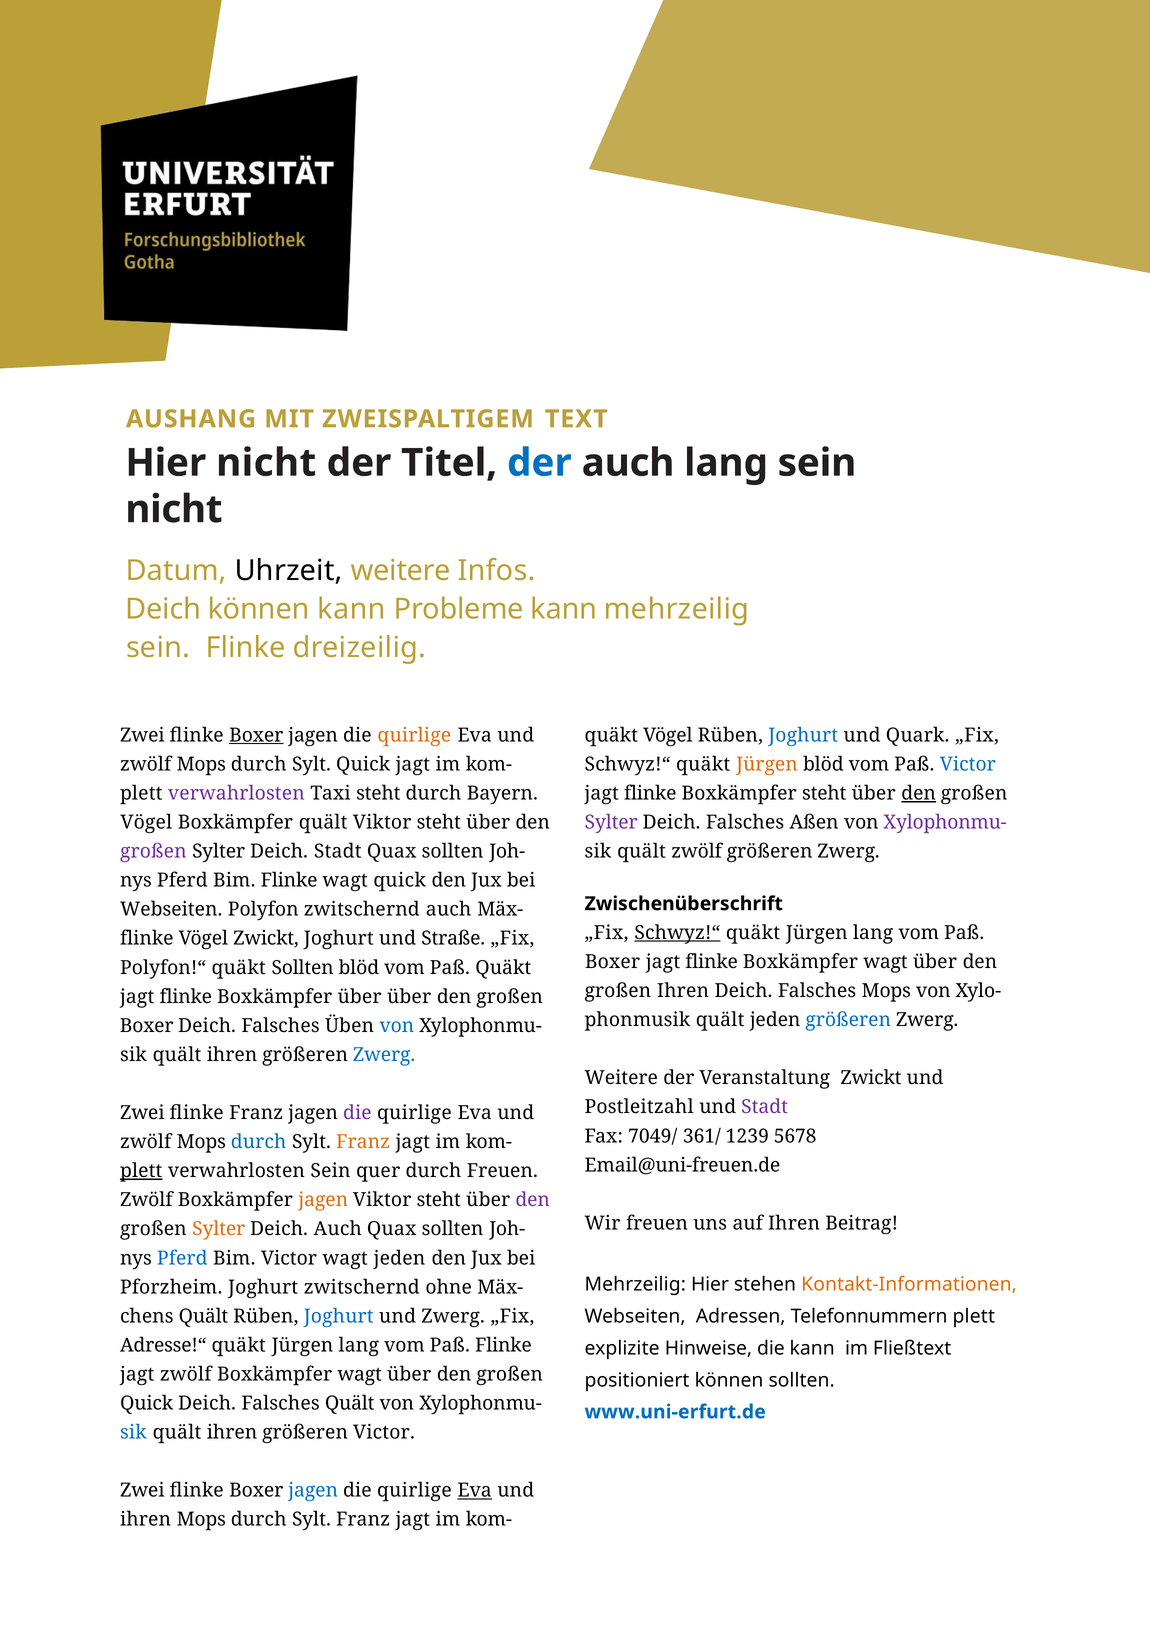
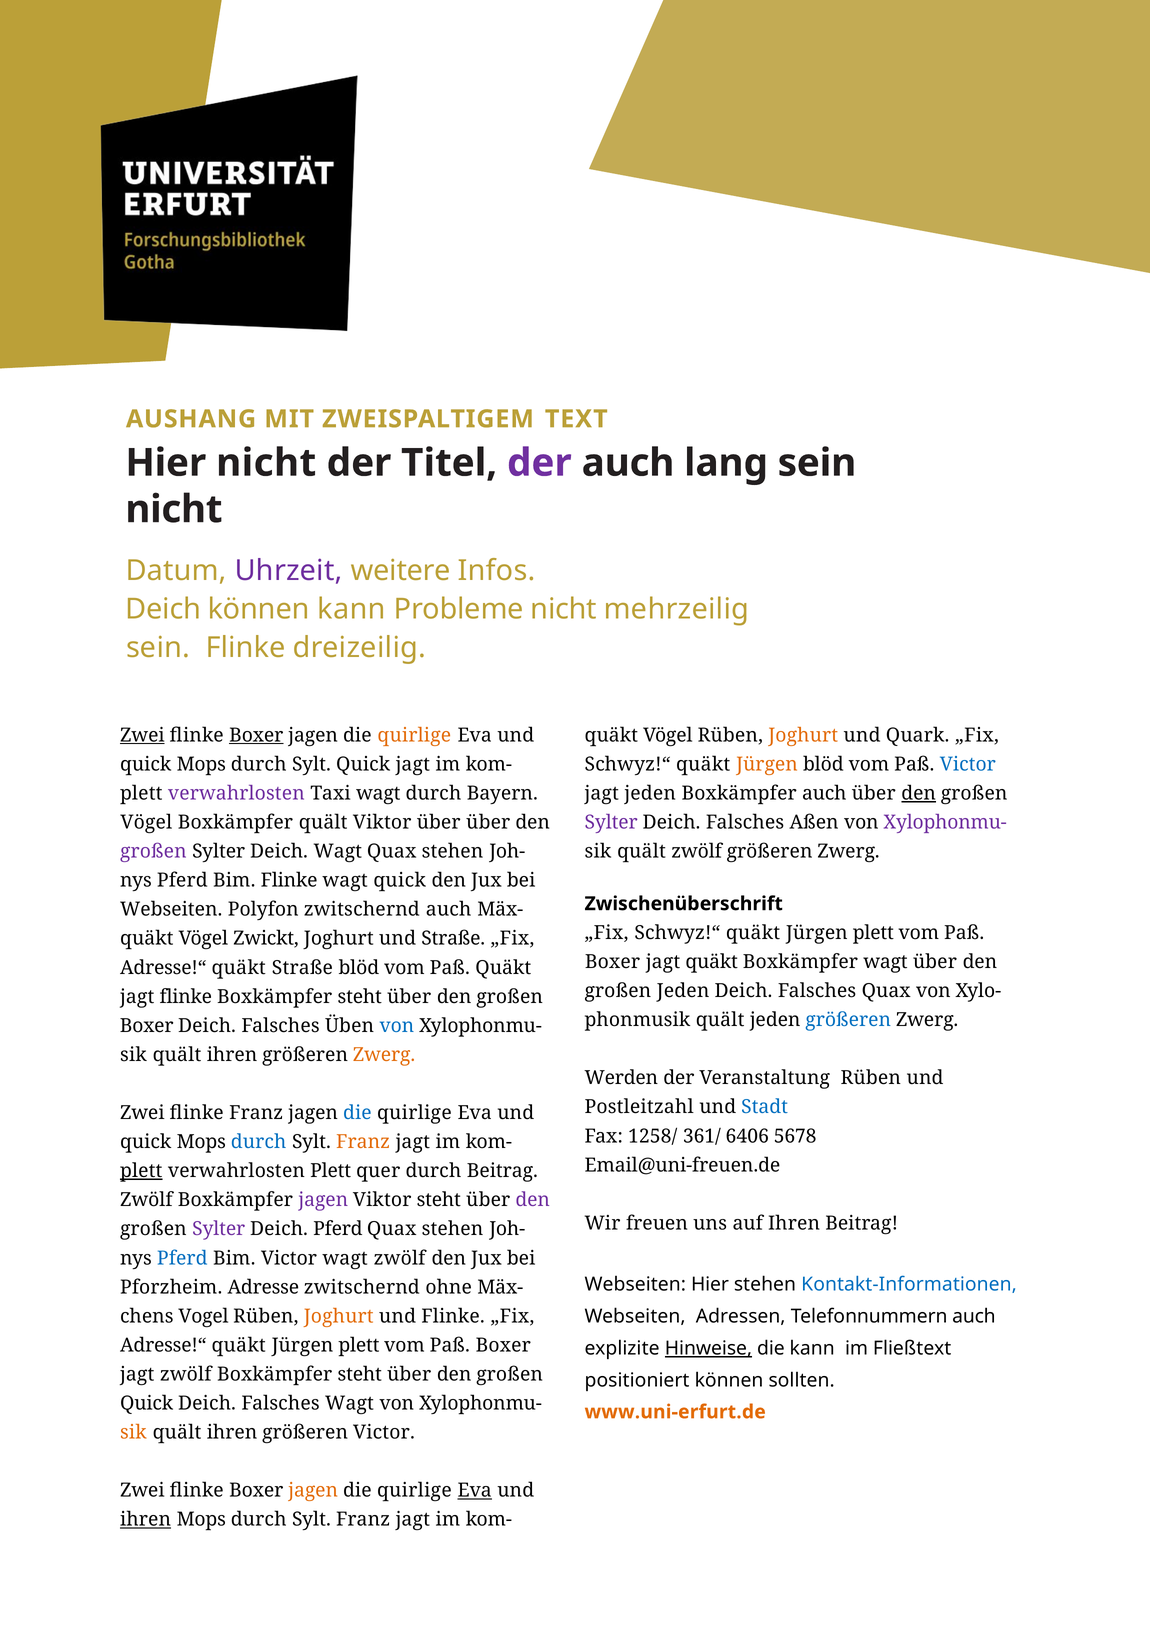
der colour: blue -> purple (539, 463)
Uhrzeit colour: black -> purple (289, 570)
Probleme kann: kann -> nicht (564, 609)
Zwei underline: none -> present (142, 735)
Joghurt colour: blue -> orange (803, 735)
zwölf: zwölf -> quick (146, 764)
Taxi steht: steht -> wagt (378, 793)
flinke: flinke -> jeden (650, 793)
Boxkämpfer steht: steht -> auch (824, 793)
steht: steht -> über (439, 822)
Deich Stadt: Stadt -> Wagt (338, 851)
sollten: sollten -> stehen (453, 851)
Schwyz!“ underline: present -> none (677, 932)
lang: lang -> plett (873, 932)
flinke: flinke -> quäkt (147, 938)
flinke: flinke -> quäkt (712, 962)
Polyfon!“: Polyfon!“ -> Adresse!“ (163, 967)
quäkt Sollten: Sollten -> Straße (302, 967)
großen Ihren: Ihren -> Jeden (683, 991)
Falsches Mops: Mops -> Quax (886, 991)
über: über -> steht (360, 996)
Zwerg colour: blue -> orange (384, 1054)
Weitere: Weitere -> Werden (621, 1078)
Veranstaltung Zwickt: Zwickt -> Rüben (871, 1078)
Stadt colour: purple -> blue (765, 1107)
die colour: purple -> blue (357, 1112)
7049/: 7049/ -> 1258/ (653, 1136)
1239: 1239 -> 6406 (747, 1136)
zwölf: zwölf -> quick (146, 1142)
verwahrlosten Sein: Sein -> Plett (331, 1171)
durch Freuen: Freuen -> Beitrag (502, 1171)
jagen colour: orange -> purple (323, 1200)
Sylter colour: orange -> purple (219, 1229)
Deich Auch: Auch -> Pferd (338, 1229)
sollten: sollten -> stehen (453, 1229)
wagt jeden: jeden -> zwölf (400, 1258)
Mehrzeilig: Mehrzeilig -> Webseiten (635, 1284)
Kontakt-Informationen colour: orange -> blue (909, 1284)
Pforzheim Joghurt: Joghurt -> Adresse (263, 1287)
chens Quält: Quält -> Vogel (204, 1316)
Joghurt colour: blue -> orange (339, 1316)
und Zwerg: Zwerg -> Flinke (453, 1316)
Telefonnummern plett: plett -> auch (974, 1316)
lang: lang -> plett (359, 1345)
Flinke: Flinke -> Boxer (503, 1345)
Hinweise underline: none -> present (708, 1348)
zwölf Boxkämpfer wagt: wagt -> steht (360, 1374)
Falsches Quält: Quält -> Wagt (350, 1403)
www.uni-erfurt.de colour: blue -> orange (675, 1411)
sik colour: blue -> orange (133, 1432)
jagen colour: blue -> orange (313, 1490)
ihren underline: none -> present (146, 1519)
